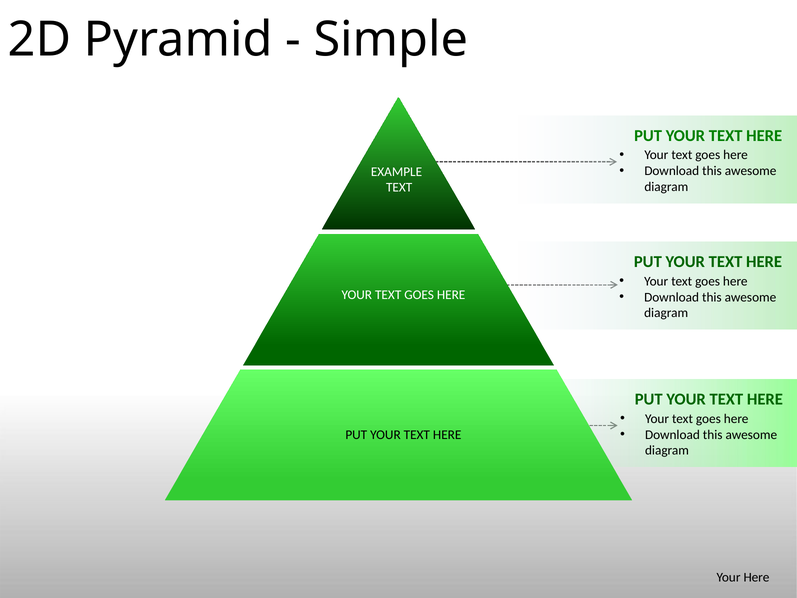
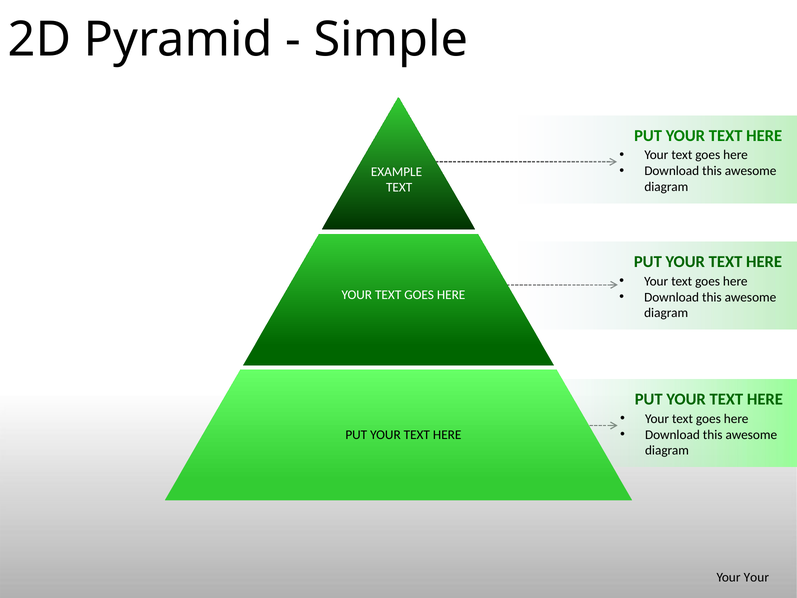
Your Here: Here -> Your (756, 577)
